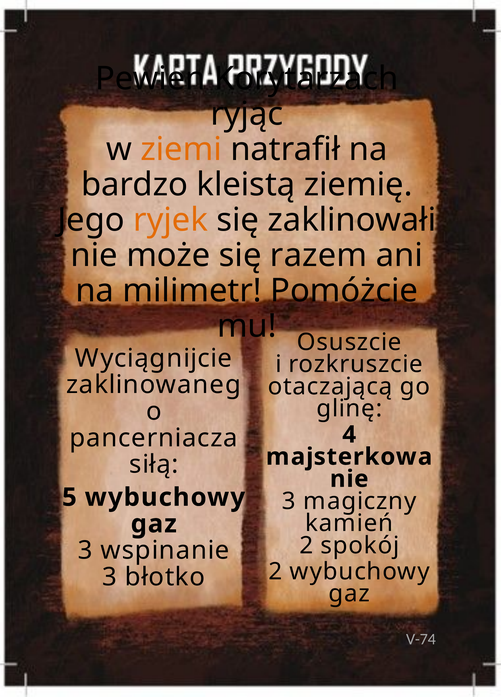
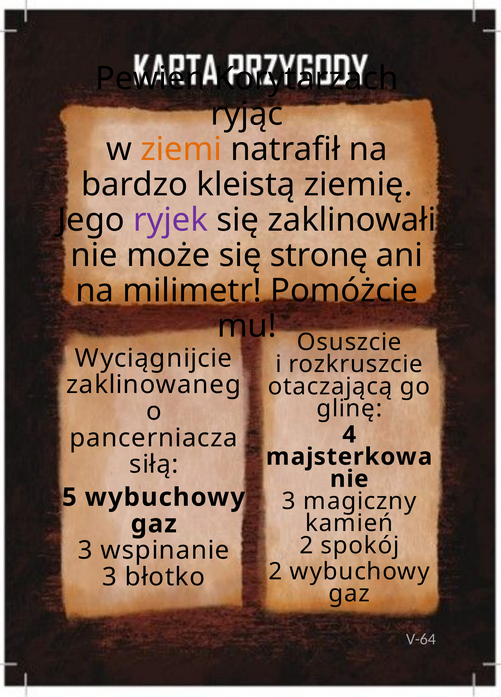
ryjek colour: orange -> purple (171, 220)
razem: razem -> stronę (319, 255)
V-74: V-74 -> V-64 (421, 639)
